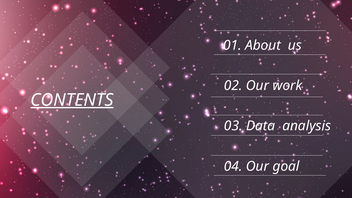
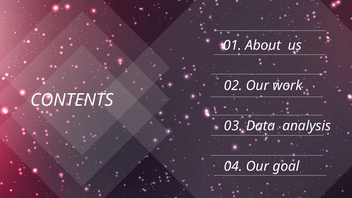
CONTENTS underline: present -> none (72, 100)
